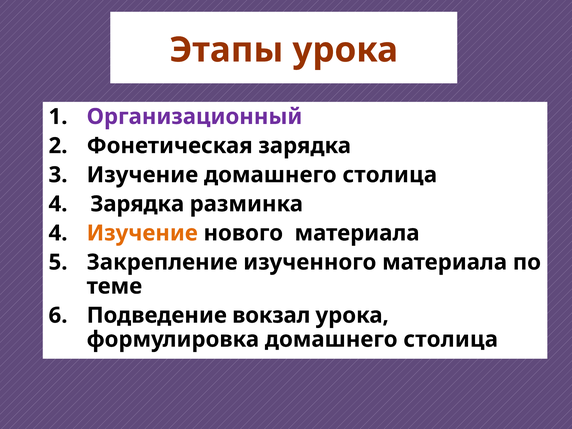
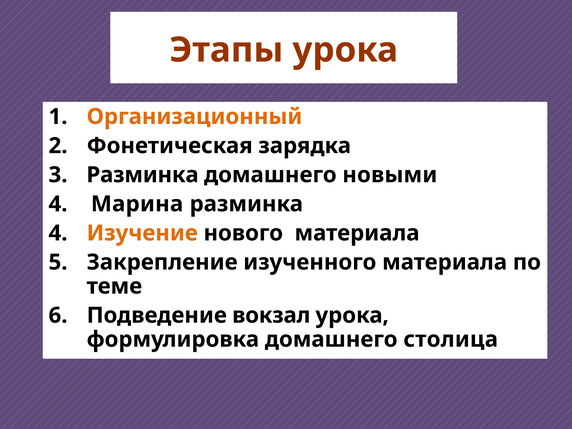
Организационный colour: purple -> orange (195, 117)
Изучение: Изучение -> Разминка (143, 175)
столица: столица -> новыми (390, 175)
4 Зарядка: Зарядка -> Марина (137, 204)
